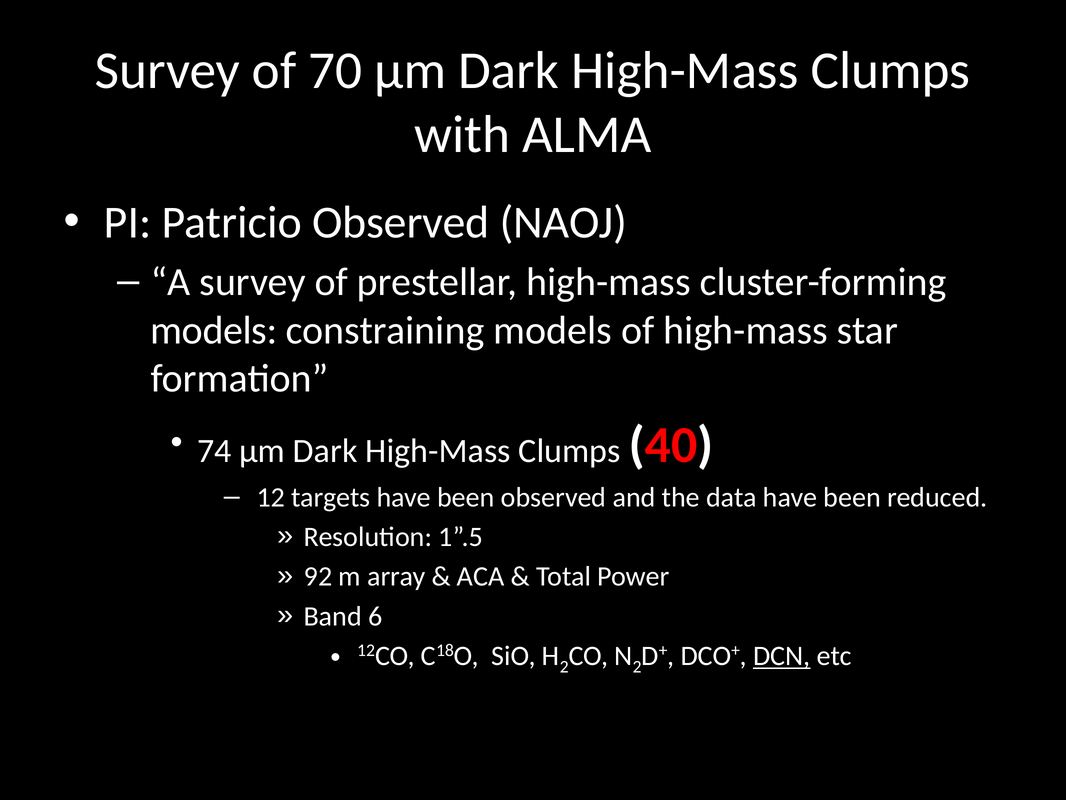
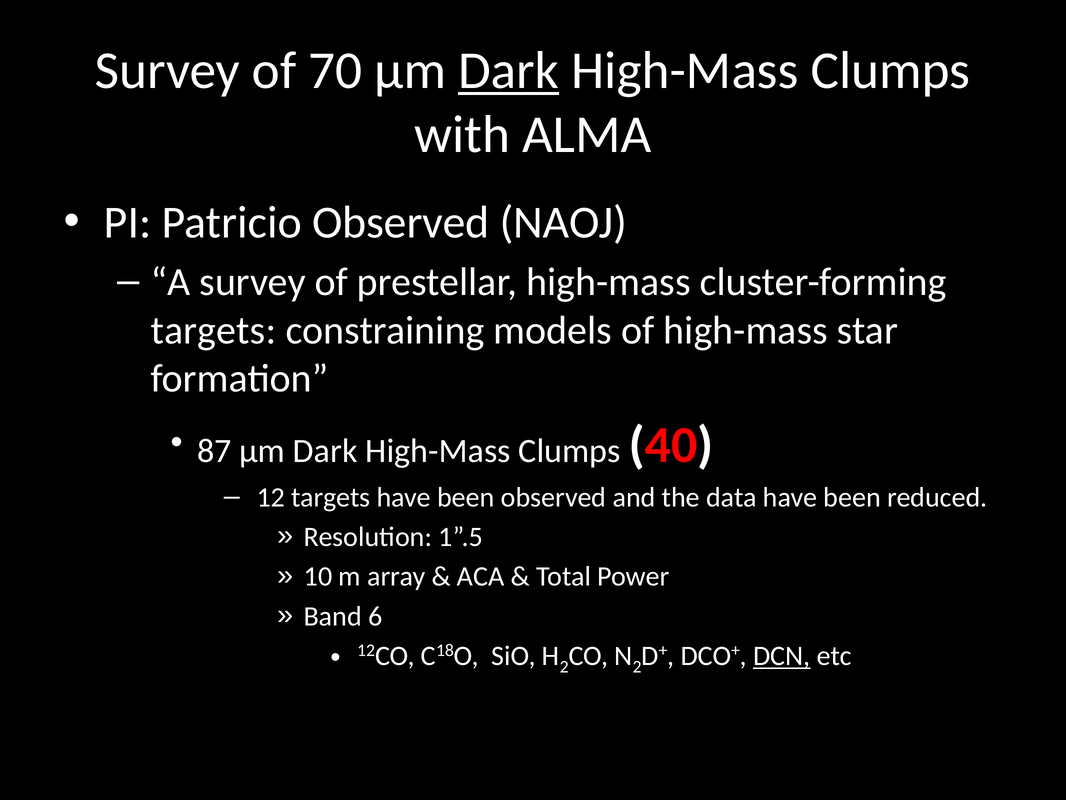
Dark underline: none -> present (509, 70)
models: models -> targets (214, 330)
74: 74 -> 87 (214, 451)
92: 92 -> 10 (318, 576)
